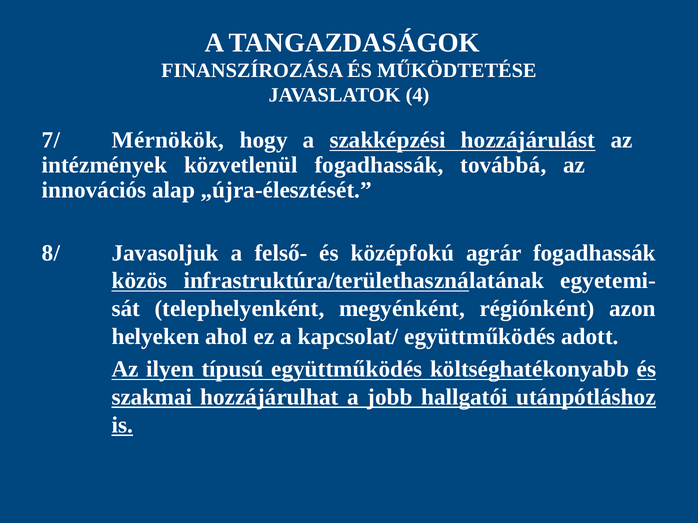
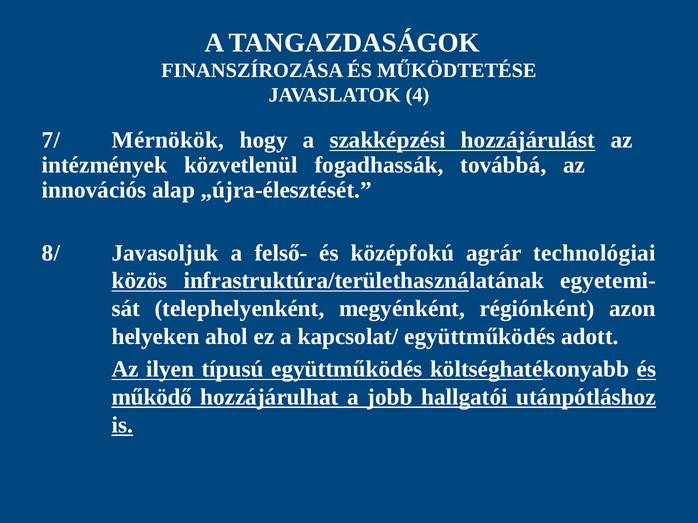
agrár fogadhassák: fogadhassák -> technológiai (594, 253)
szakmai: szakmai -> működő (152, 397)
